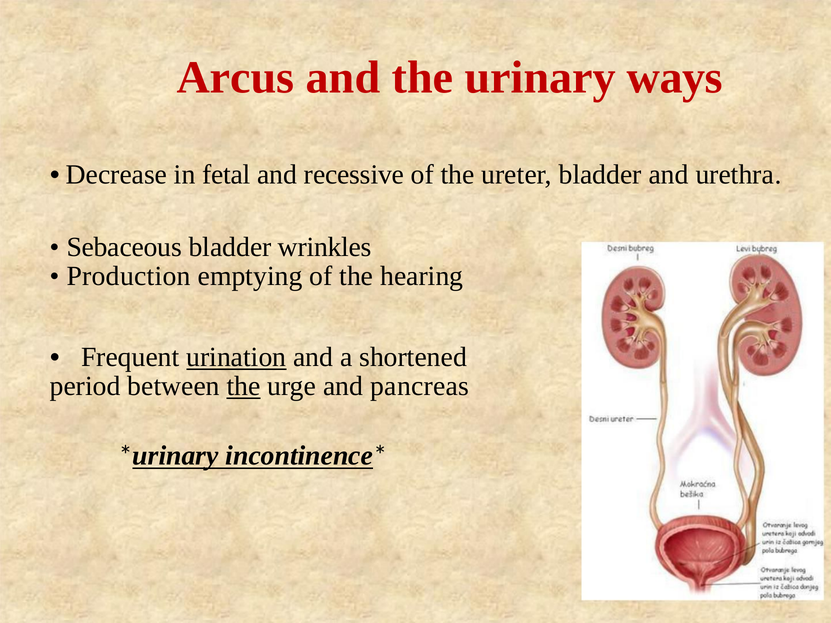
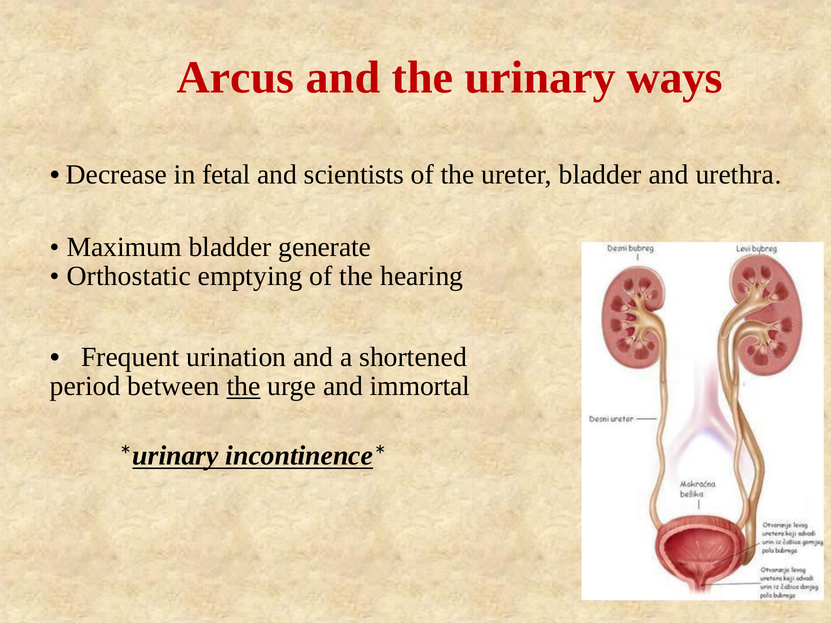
recessive: recessive -> scientists (354, 175)
Sebaceous: Sebaceous -> Maximum (124, 247)
wrinkles: wrinkles -> generate (325, 247)
Production: Production -> Orthostatic (129, 276)
urination underline: present -> none (236, 357)
pancreas: pancreas -> immortal (420, 386)
